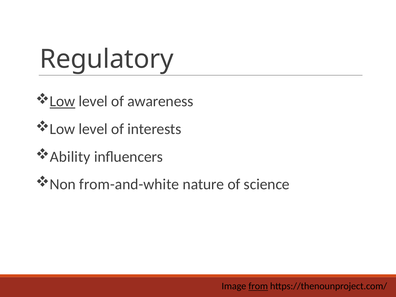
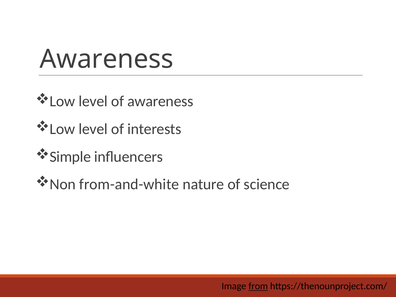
Regulatory: Regulatory -> Awareness (107, 59)
Low underline: present -> none (62, 101)
Ability: Ability -> Simple (70, 157)
